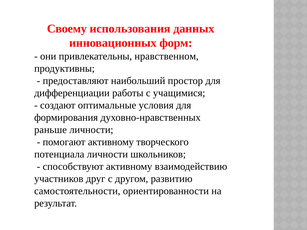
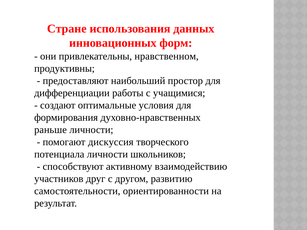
Своему: Своему -> Стране (67, 29)
помогают активному: активному -> дискуссия (111, 142)
